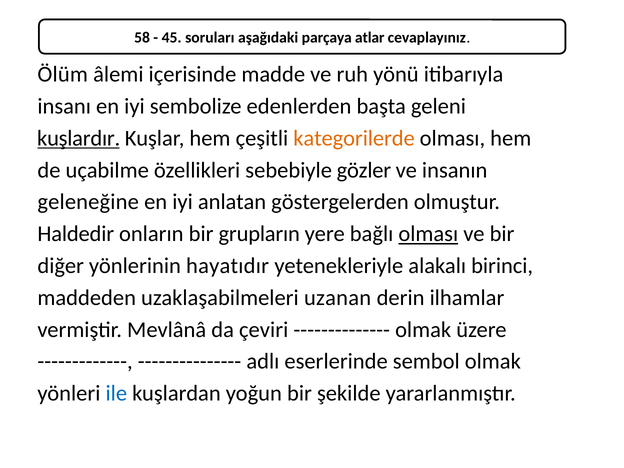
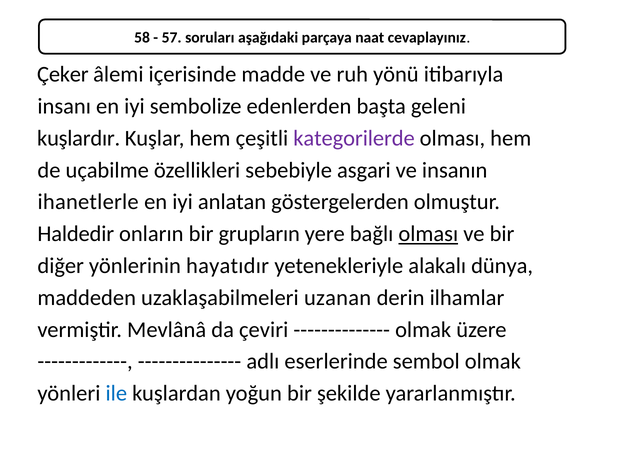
45: 45 -> 57 (172, 38)
atlar: atlar -> naat (370, 38)
Ölüm: Ölüm -> Çeker (63, 74)
kuşlardır underline: present -> none (79, 138)
kategorilerde colour: orange -> purple (354, 138)
gözler: gözler -> asgari (364, 170)
geleneğine: geleneğine -> ihanetlerle (88, 202)
birinci: birinci -> dünya (502, 266)
